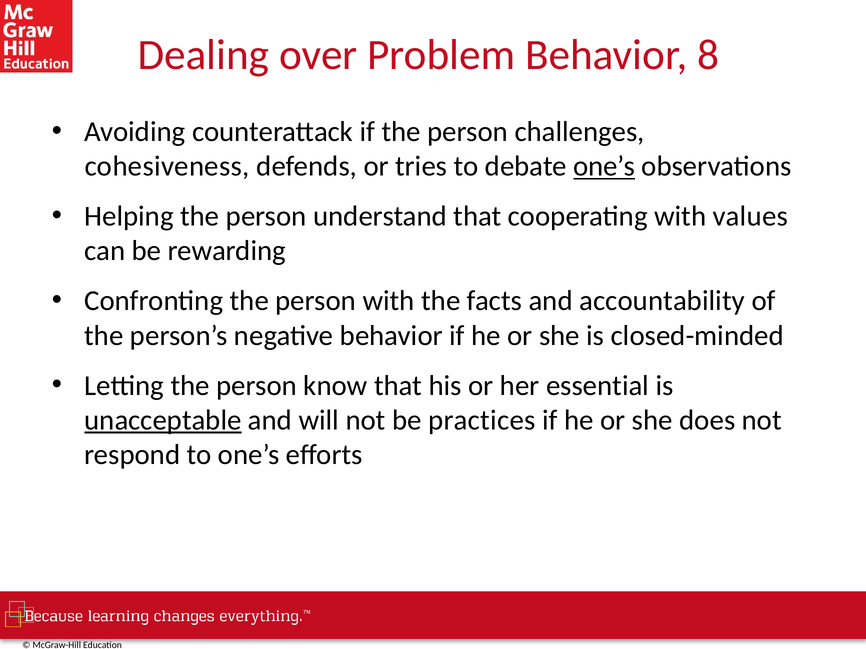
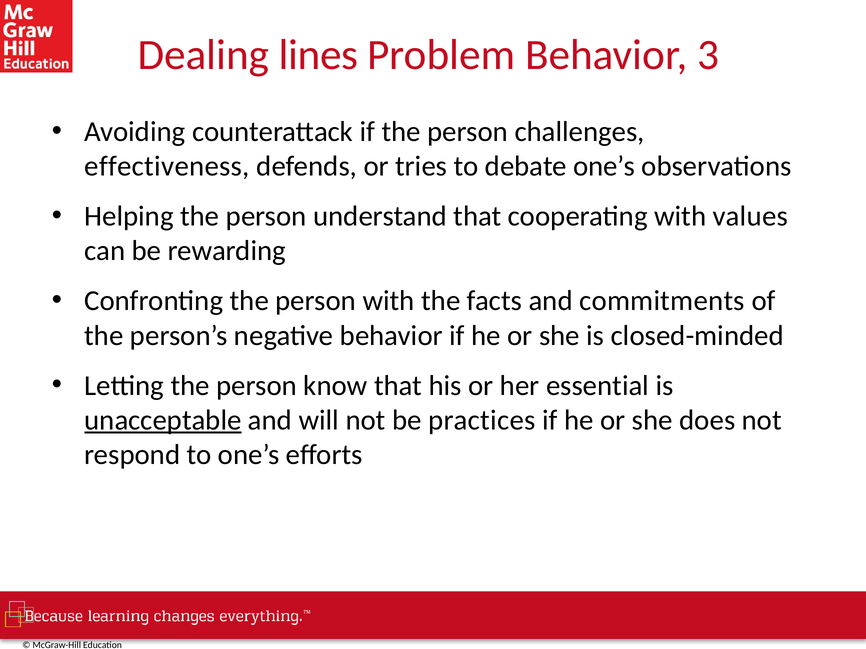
over: over -> lines (318, 55)
8: 8 -> 3 (708, 55)
cohesiveness: cohesiveness -> effectiveness (167, 167)
one’s underline: present -> none (604, 167)
accountability: accountability -> commitments (662, 301)
